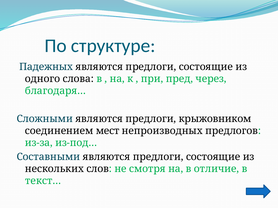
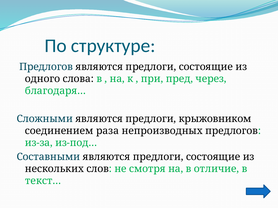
Падежных: Падежных -> Предлогов (46, 67)
мест: мест -> раза (108, 131)
